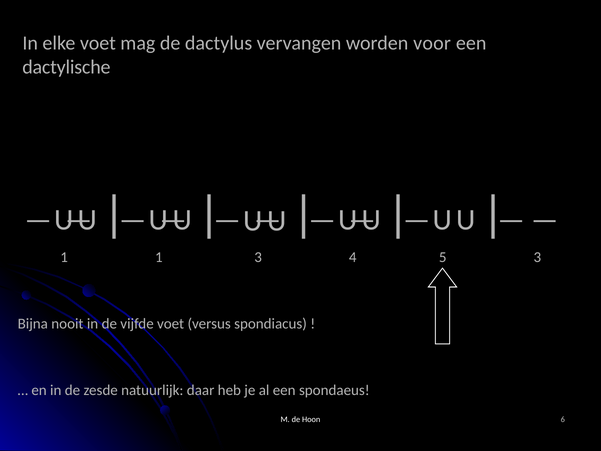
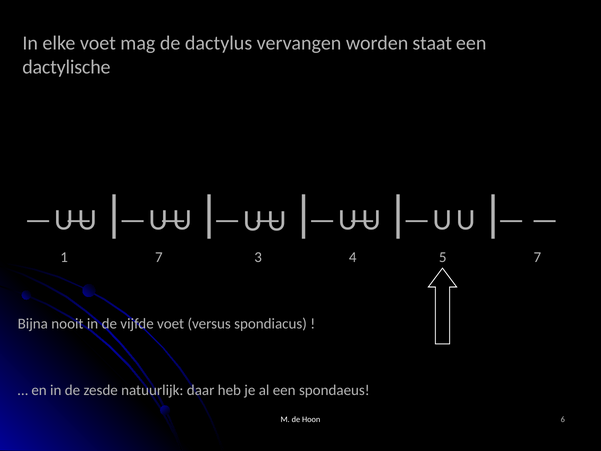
voor: voor -> staat (432, 43)
1 1: 1 -> 7 (159, 257)
5 3: 3 -> 7 (537, 257)
